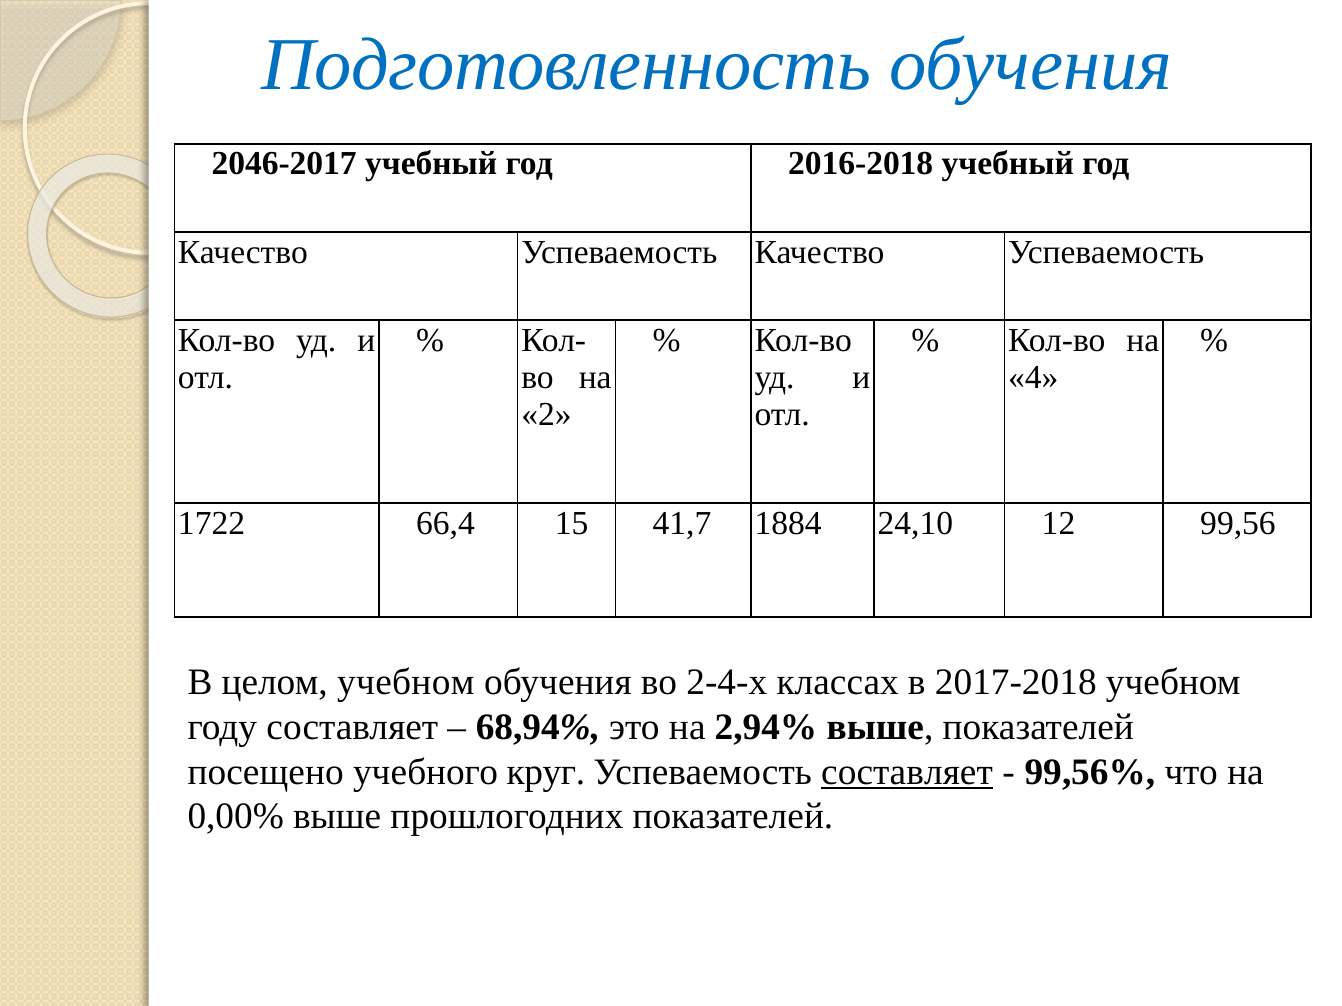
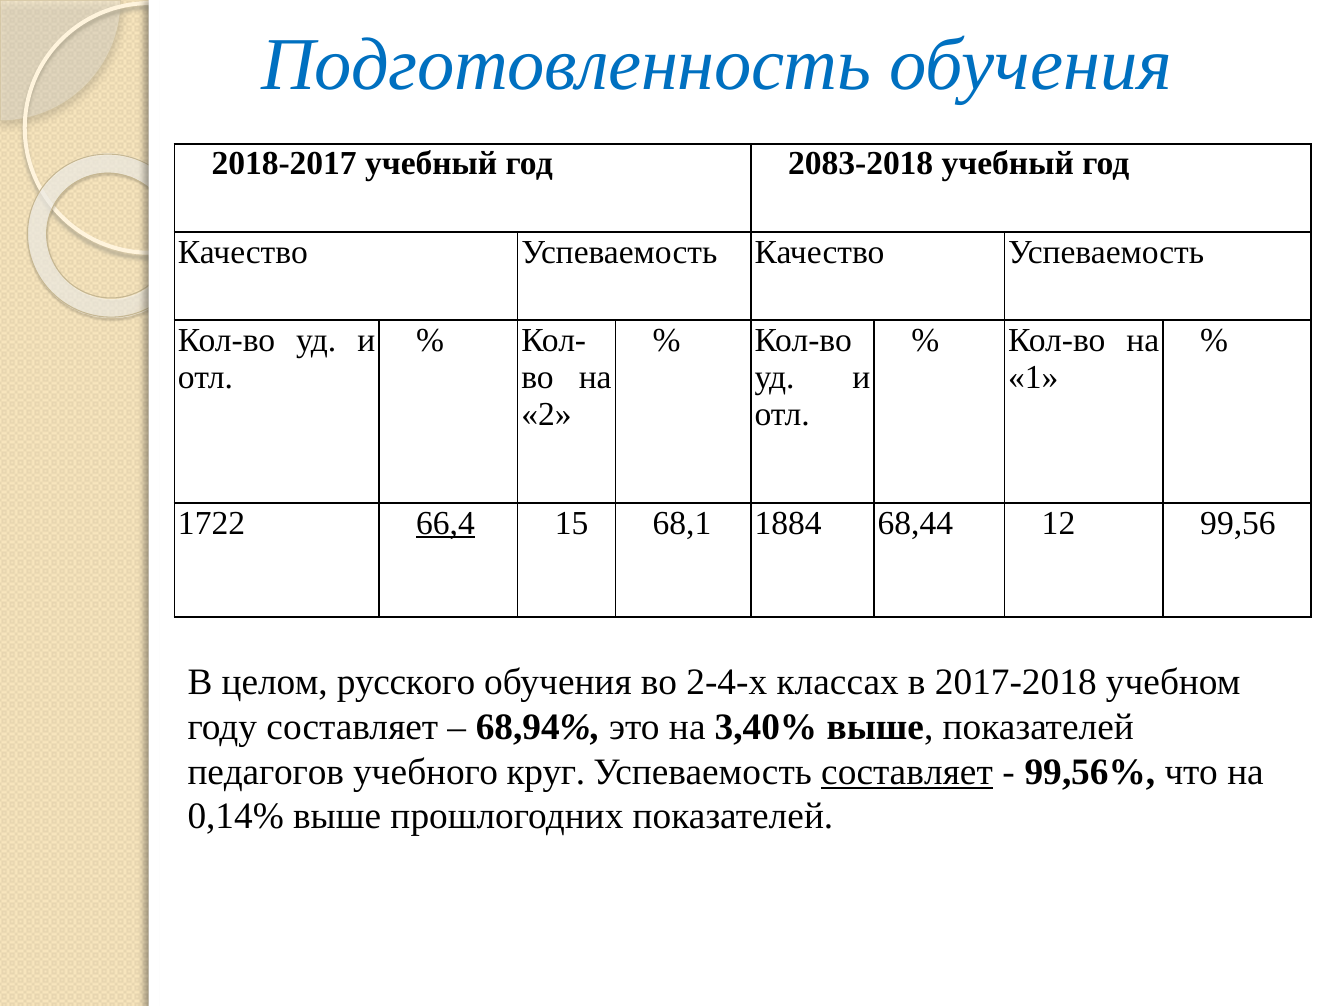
2046-2017: 2046-2017 -> 2018-2017 (284, 164)
2016-2018: 2016-2018 -> 2083-2018 (861, 164)
4: 4 -> 1 (1033, 377)
66,4 underline: none -> present (445, 523)
41,7: 41,7 -> 68,1 (682, 523)
24,10: 24,10 -> 68,44 (915, 523)
целом учебном: учебном -> русского (406, 683)
2,94%: 2,94% -> 3,40% (766, 727)
посещено: посещено -> педагогов (266, 772)
0,00%: 0,00% -> 0,14% (236, 817)
